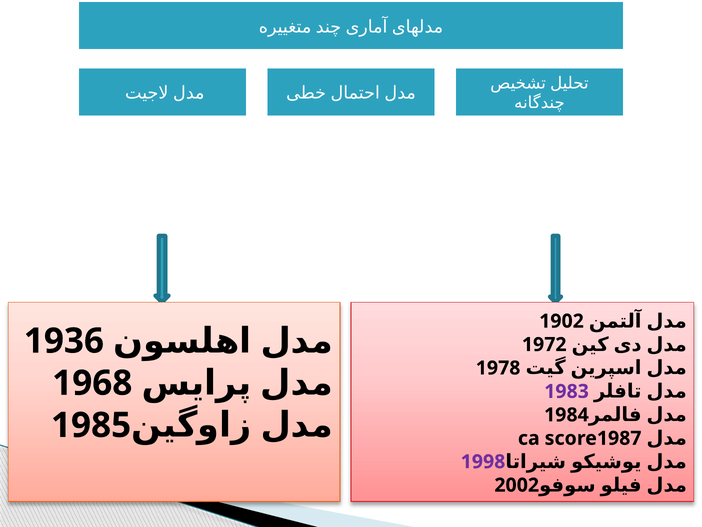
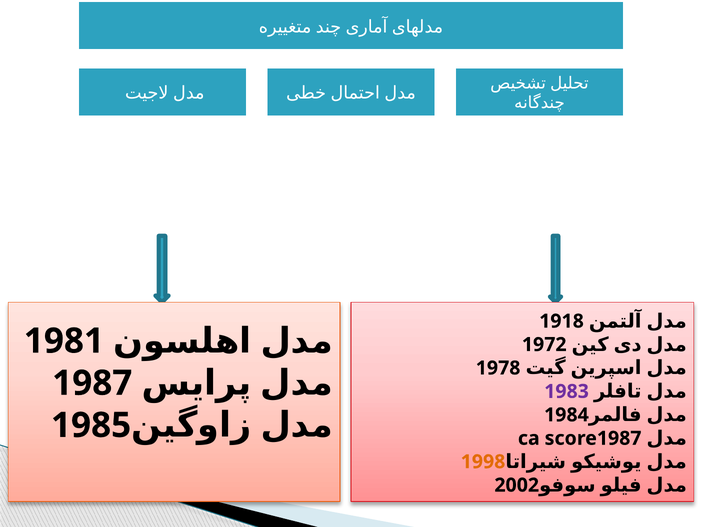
1902: 1902 -> 1918 (562, 321)
1936: 1936 -> 1981 (64, 341)
1968: 1968 -> 1987 (92, 383)
1998 colour: purple -> orange (483, 461)
